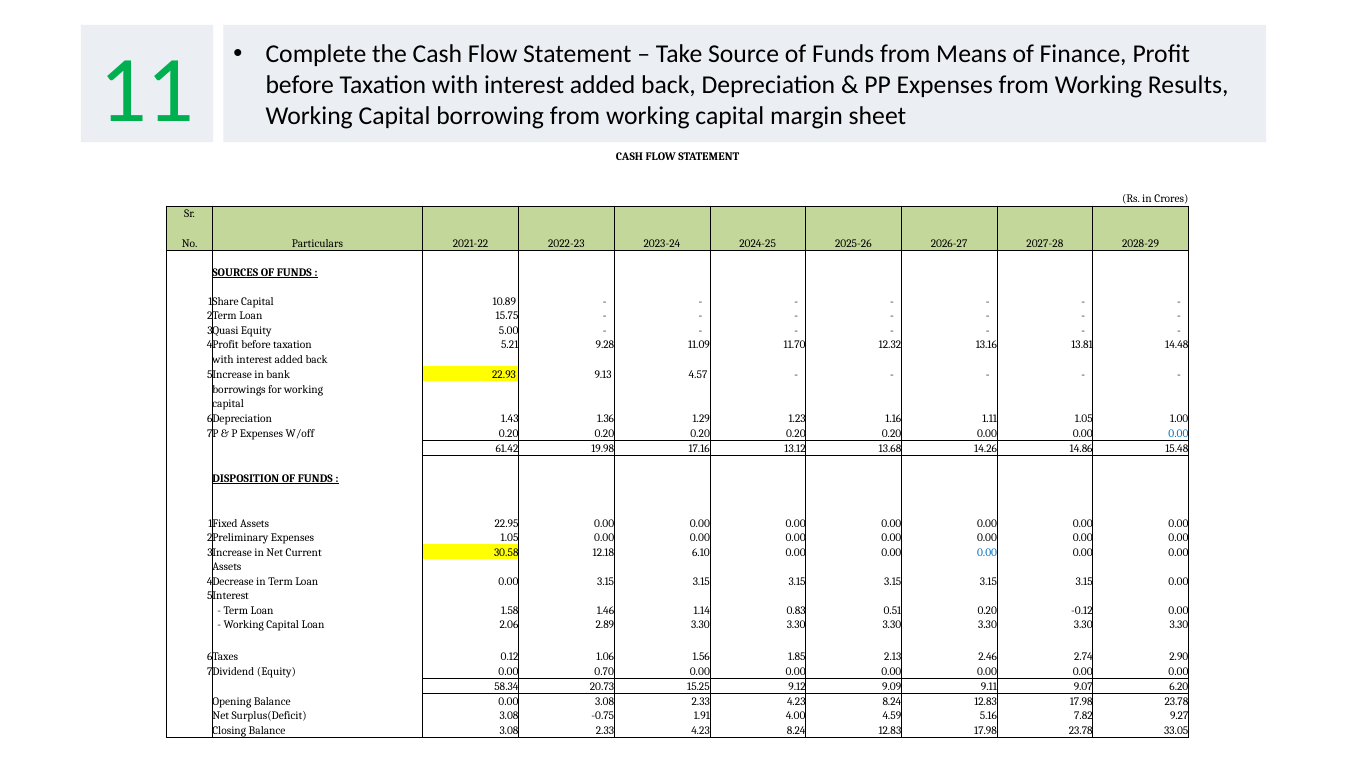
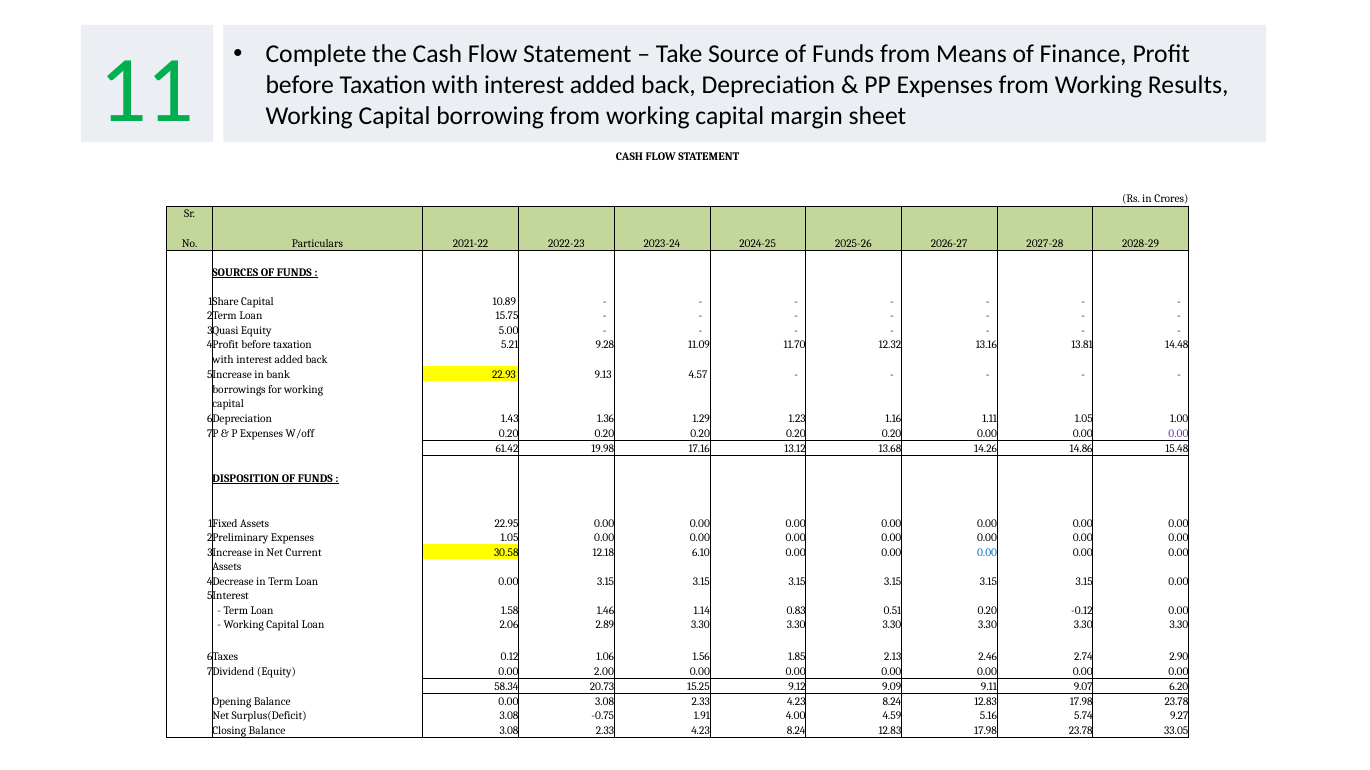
0.00 colour: blue -> purple (1178, 434)
0.70: 0.70 -> 2.00 (604, 672)
7.82: 7.82 -> 5.74 (1083, 717)
